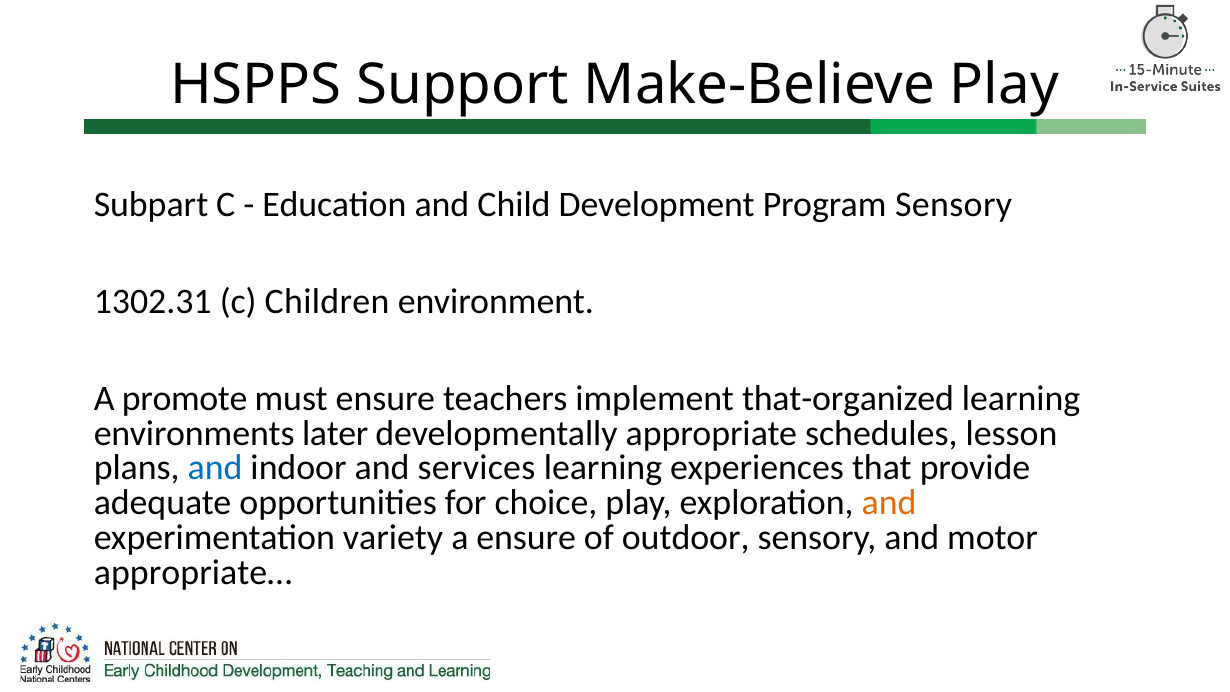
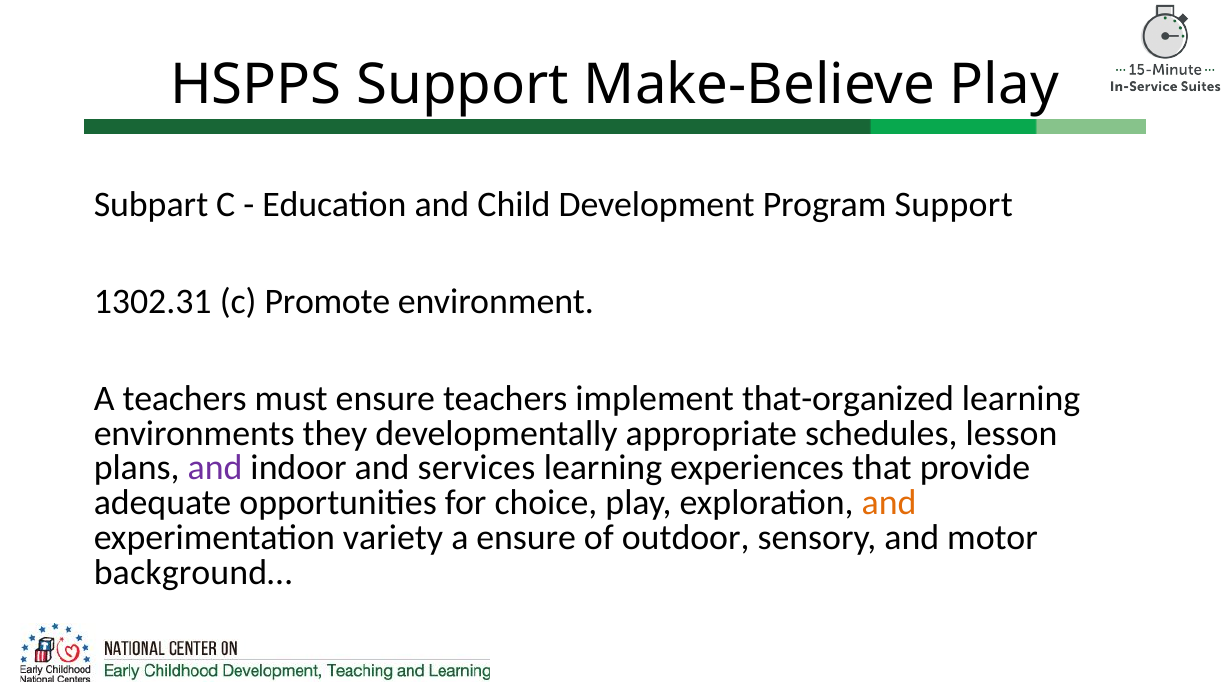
Program Sensory: Sensory -> Support (954, 205)
Children: Children -> Promote (327, 302)
A promote: promote -> teachers (185, 398)
later: later -> they (335, 433)
and colour: blue -> purple (215, 468)
appropriate…: appropriate… -> background… (193, 573)
